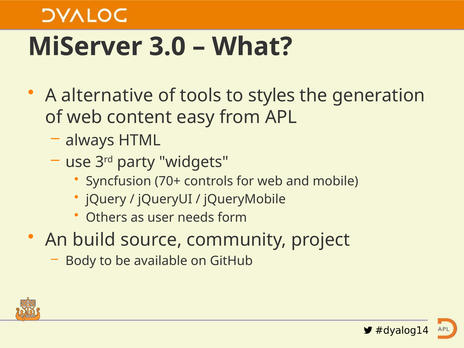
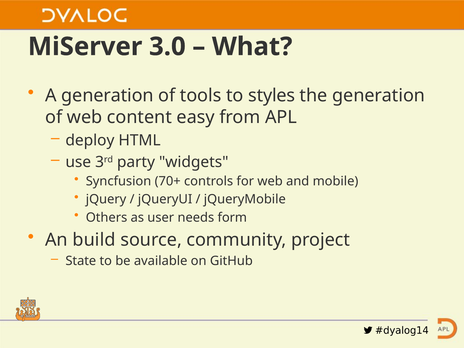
A alternative: alternative -> generation (107, 96)
always: always -> deploy (90, 140)
Body: Body -> State (81, 261)
